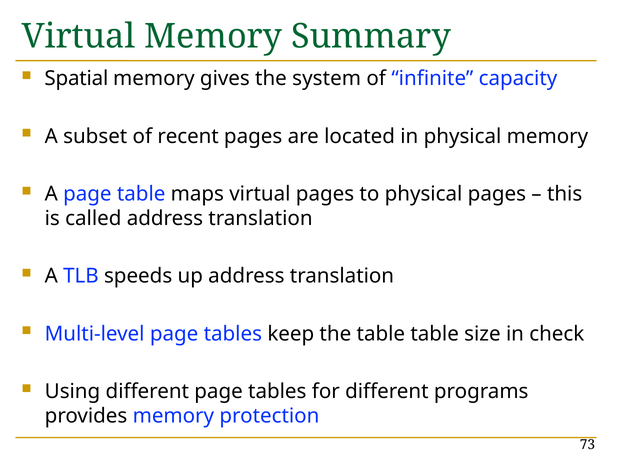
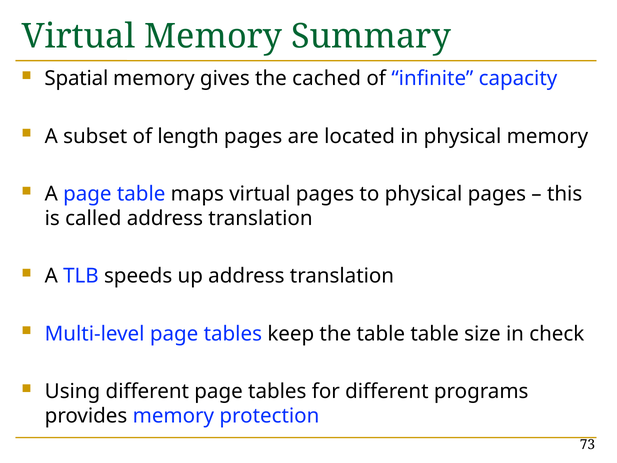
system: system -> cached (327, 79)
recent: recent -> length (188, 136)
